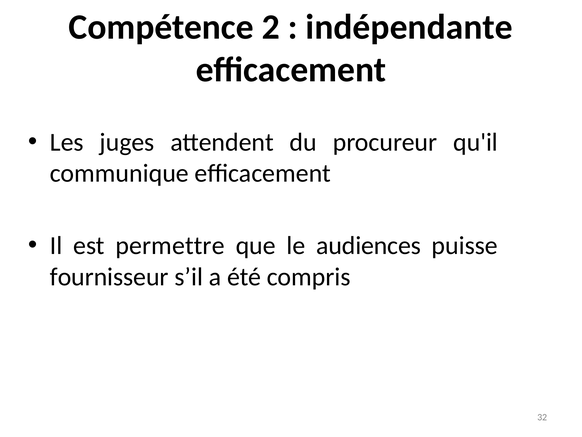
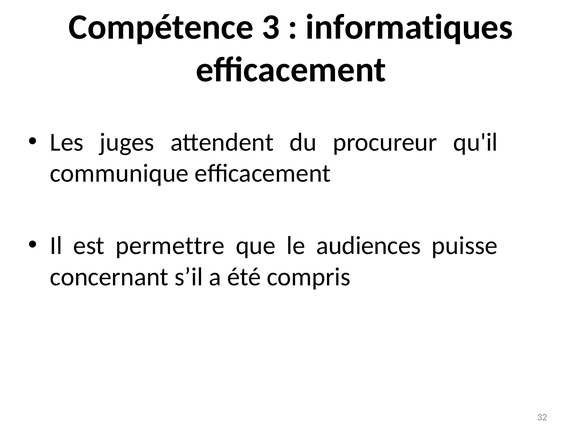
2: 2 -> 3 (271, 27)
indépendante: indépendante -> informatiques (409, 27)
fournisseur: fournisseur -> concernant (109, 277)
